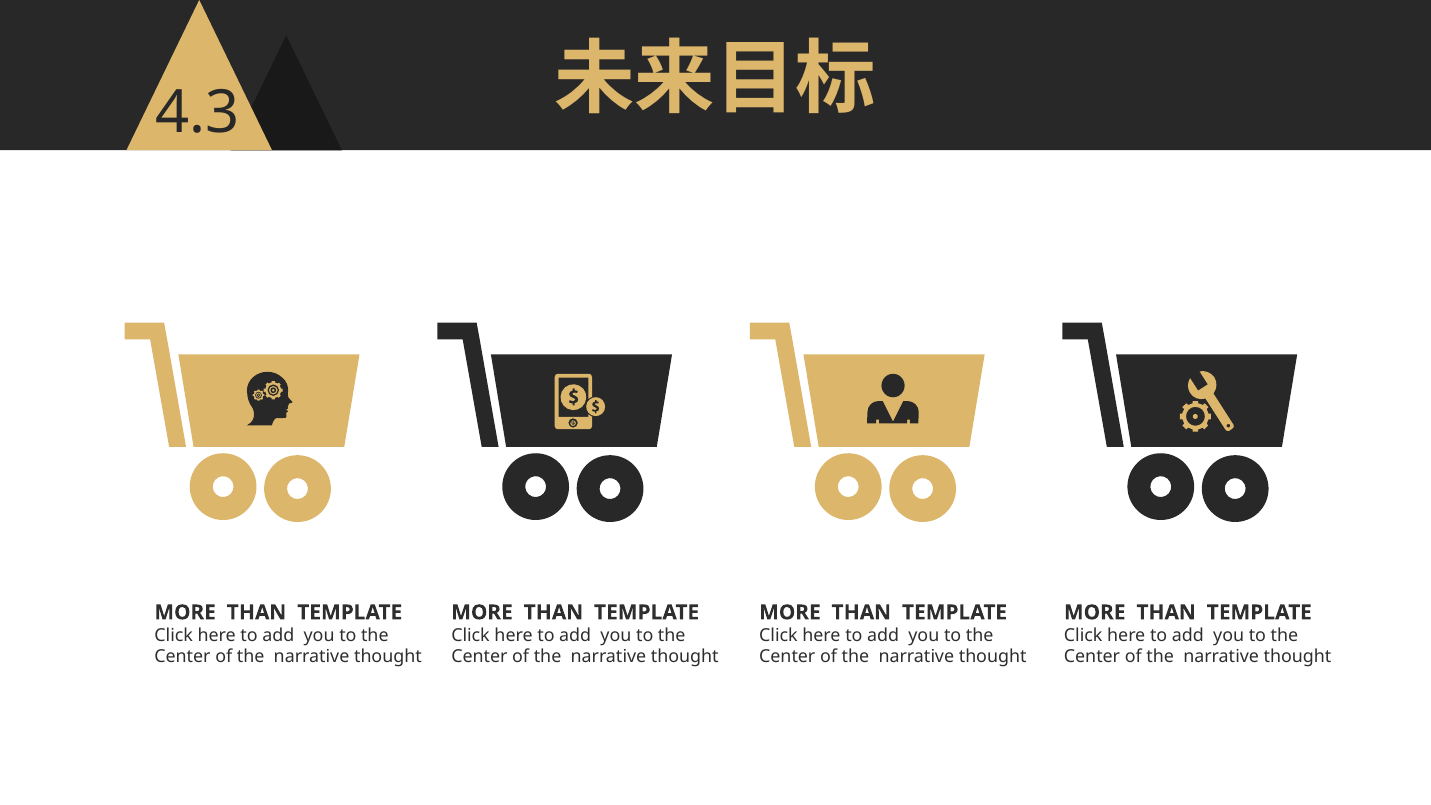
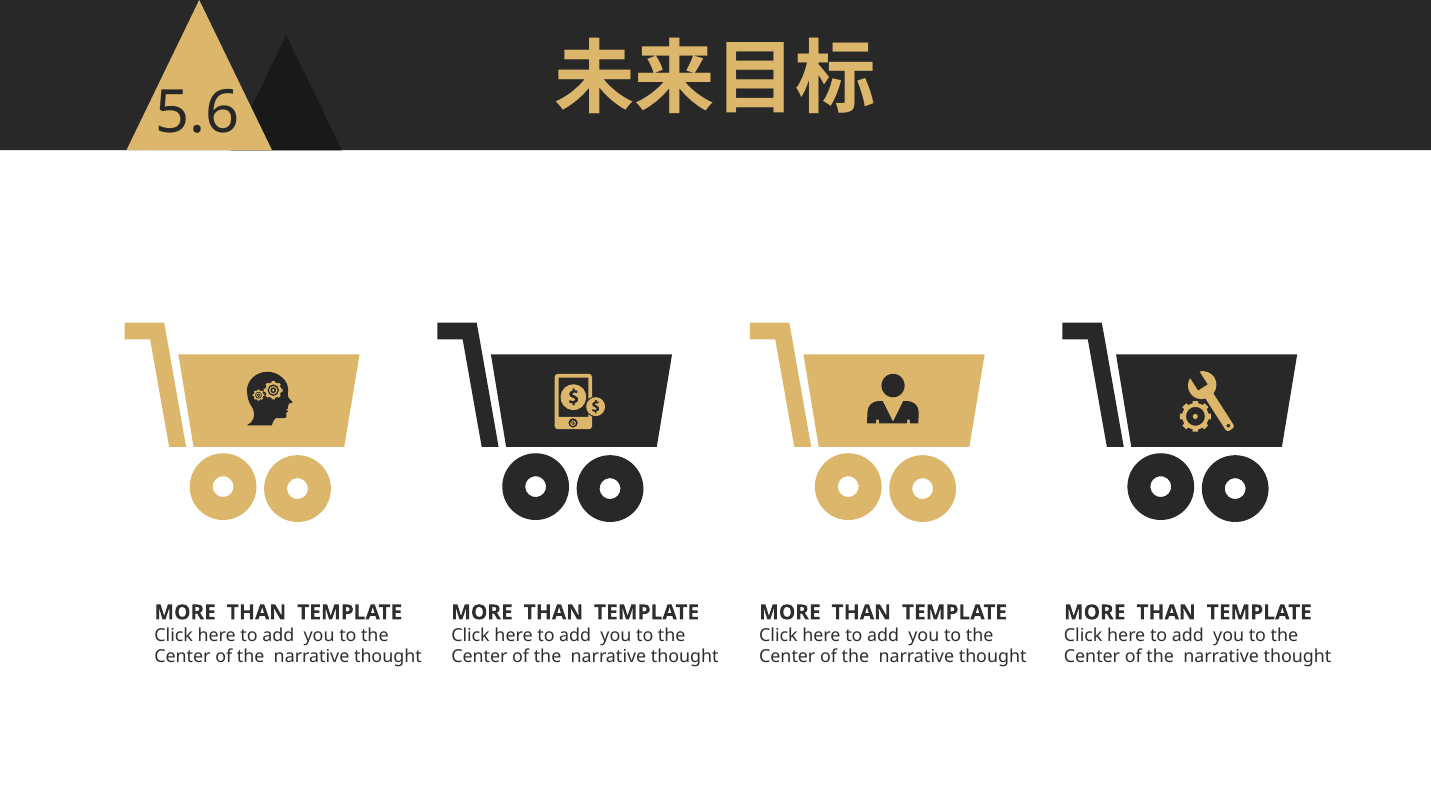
4.3: 4.3 -> 5.6 (198, 112)
